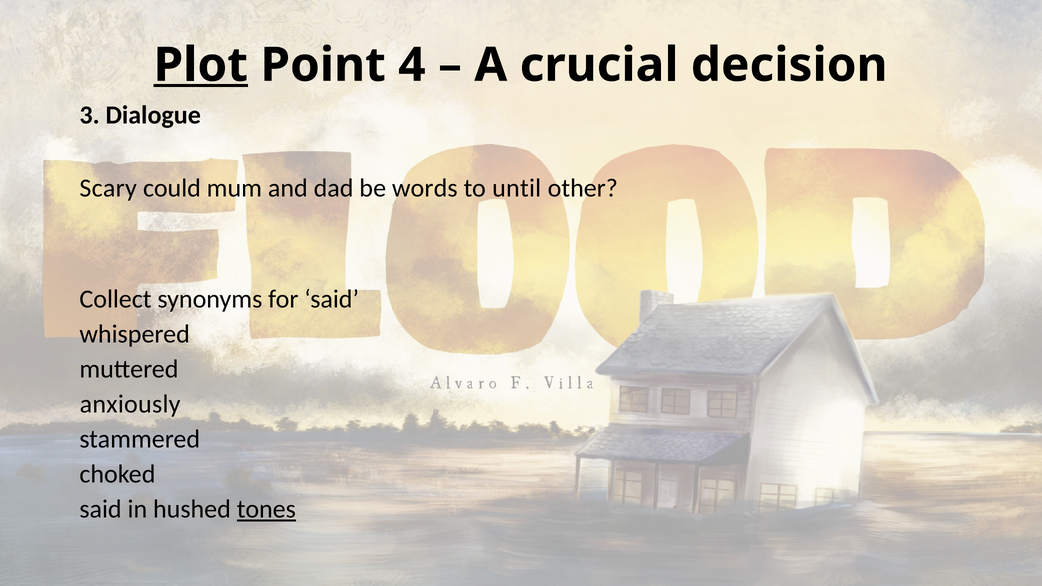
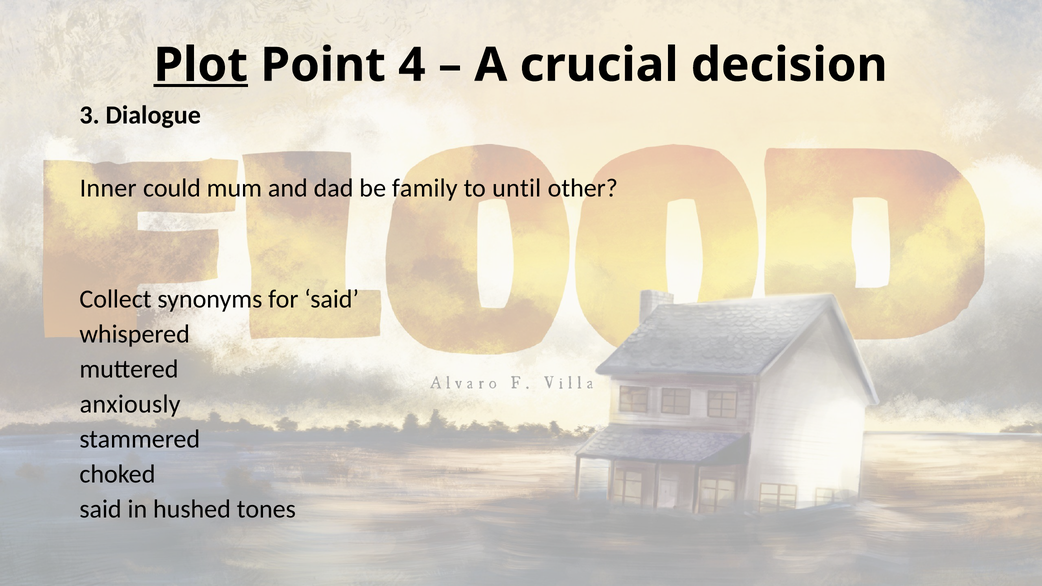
Scary: Scary -> Inner (108, 188)
words: words -> family (425, 188)
tones underline: present -> none (266, 509)
